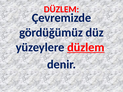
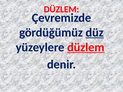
düz underline: none -> present (95, 33)
